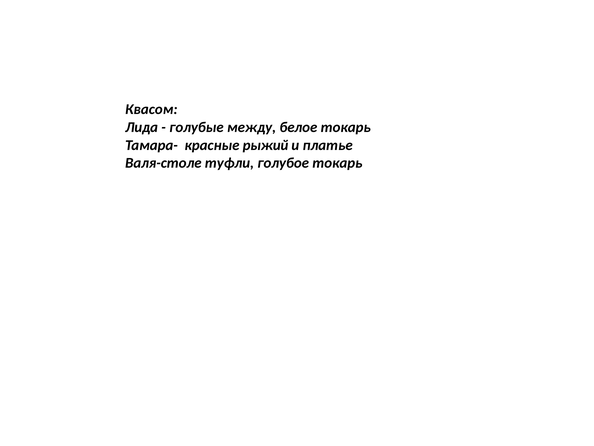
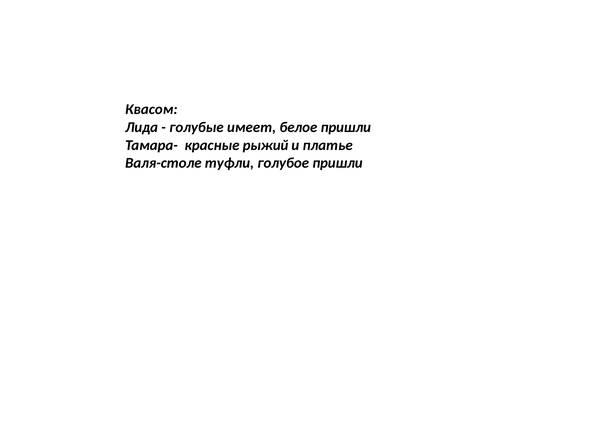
между: между -> имеет (252, 127)
белое токарь: токарь -> пришли (346, 127)
голубое токарь: токарь -> пришли (337, 163)
